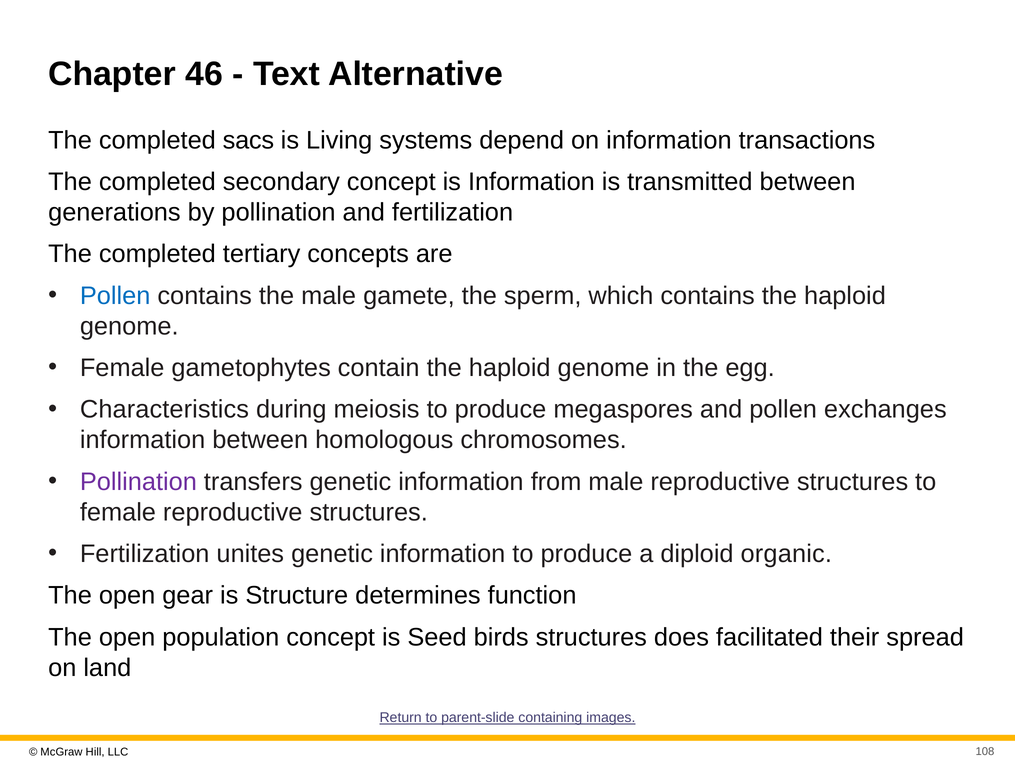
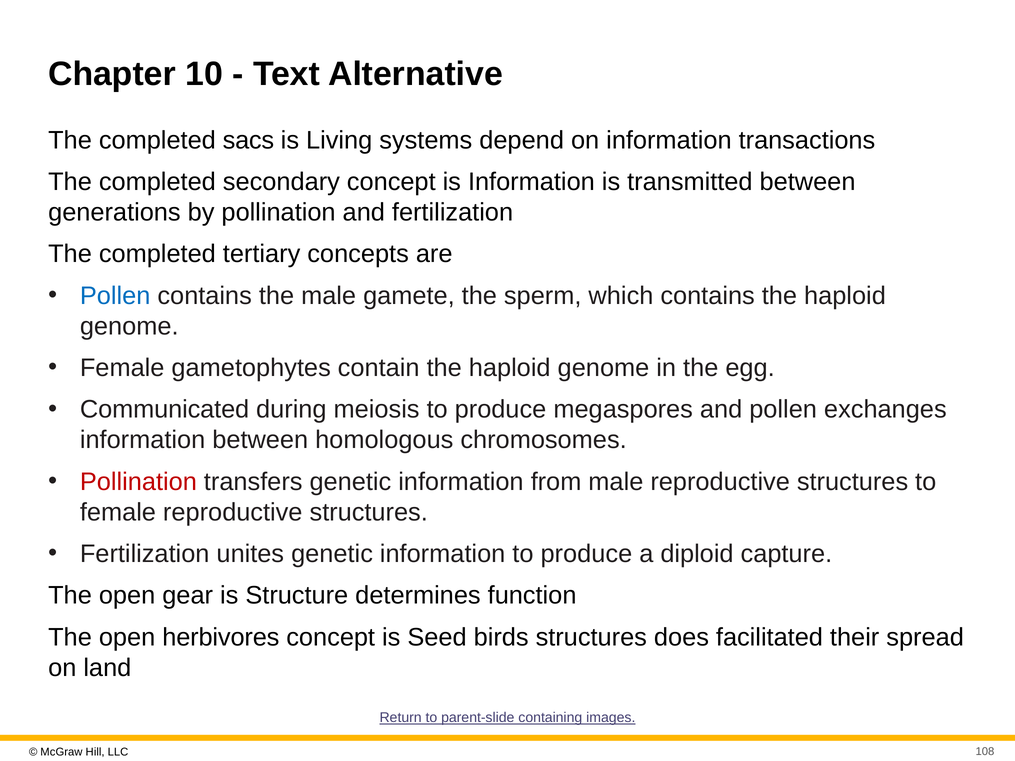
46: 46 -> 10 (204, 74)
Characteristics: Characteristics -> Communicated (165, 410)
Pollination colour: purple -> red (138, 482)
organic: organic -> capture (786, 554)
population: population -> herbivores (221, 637)
